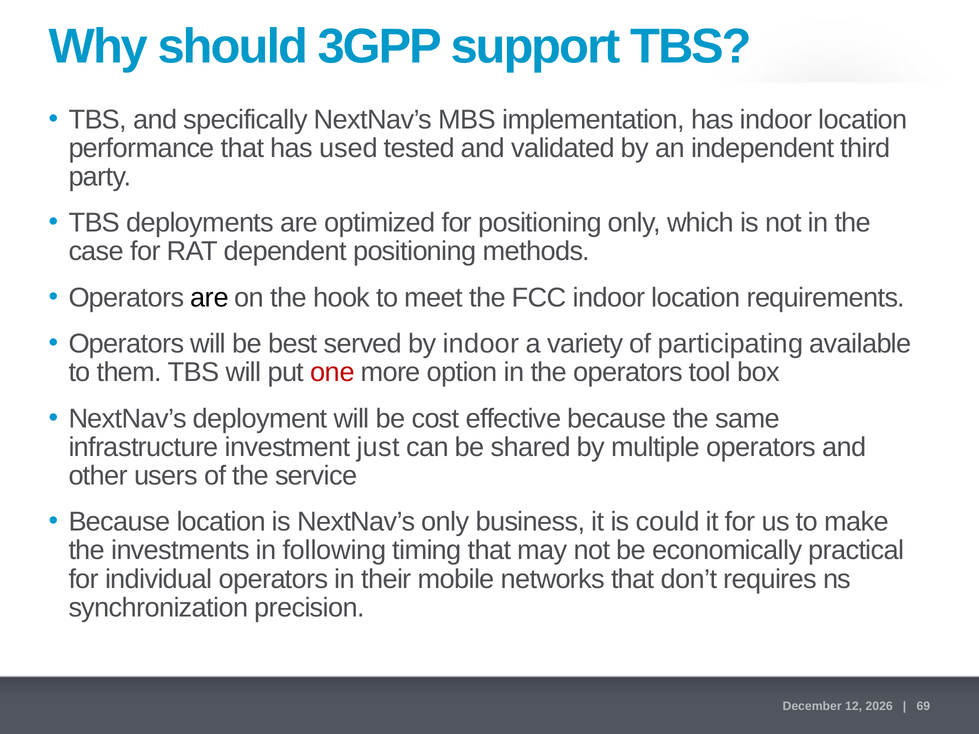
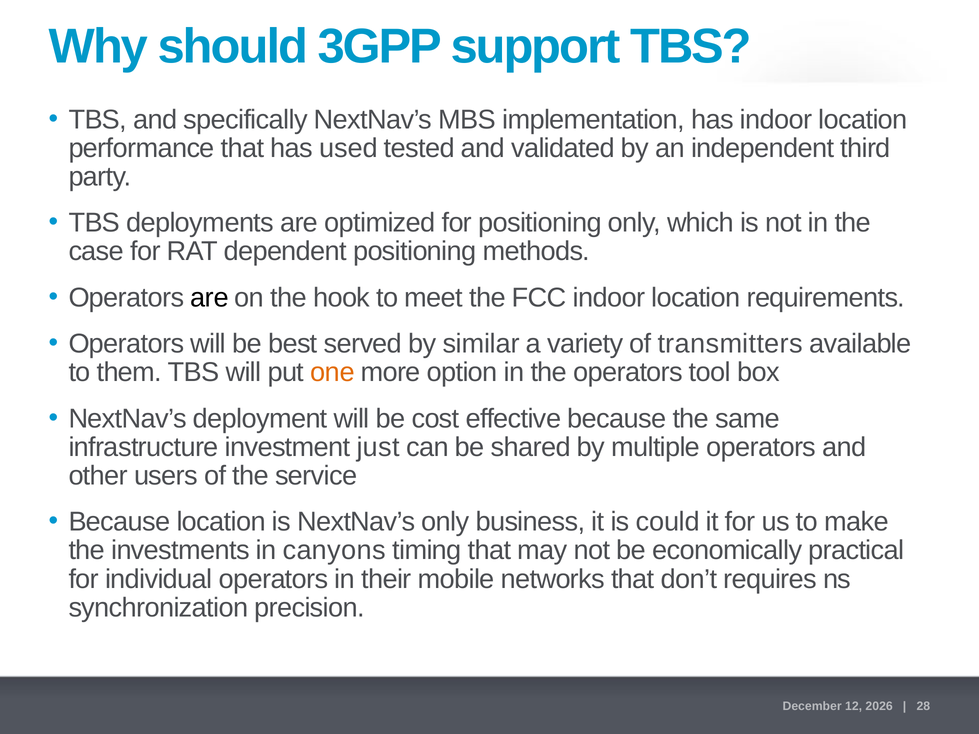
by indoor: indoor -> similar (481, 344)
participating: participating -> transmitters (730, 344)
one colour: red -> orange (332, 373)
following: following -> canyons (334, 551)
69: 69 -> 28 (923, 707)
